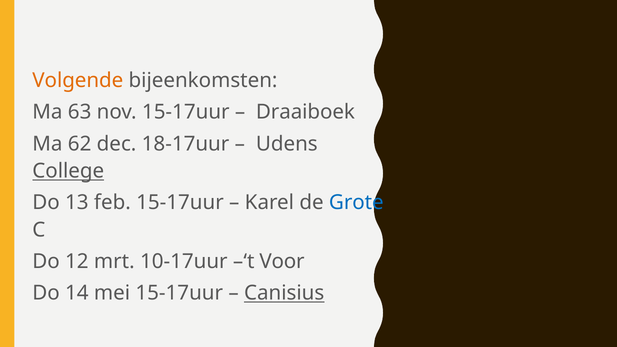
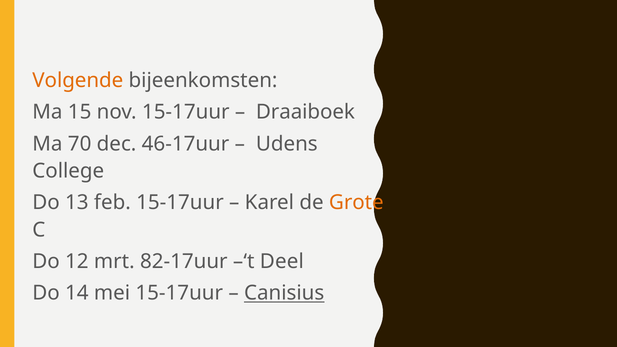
63: 63 -> 15 (80, 112)
62: 62 -> 70 (80, 144)
18-17uur: 18-17uur -> 46-17uur (186, 144)
College underline: present -> none (68, 171)
Grote colour: blue -> orange (356, 203)
10-17uur: 10-17uur -> 82-17uur (184, 262)
Voor: Voor -> Deel (282, 262)
